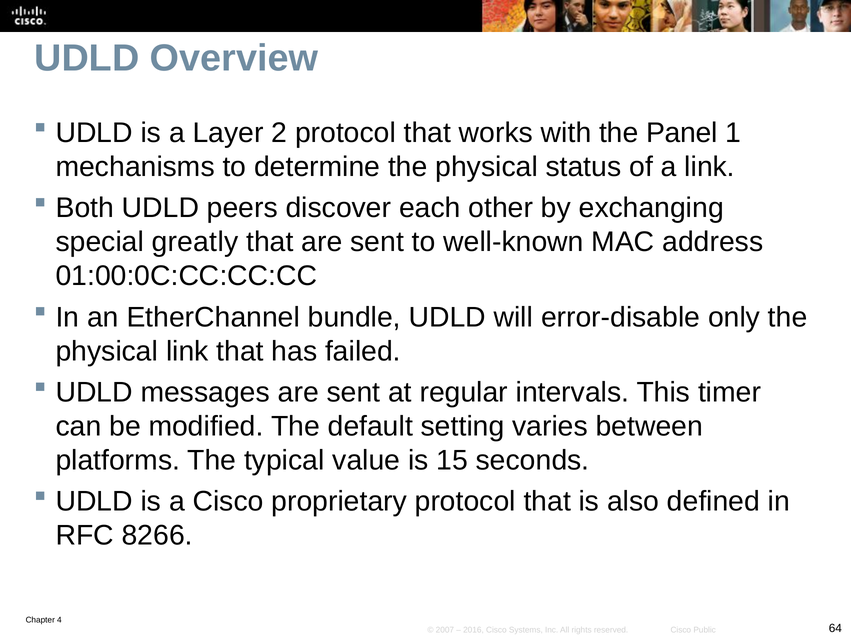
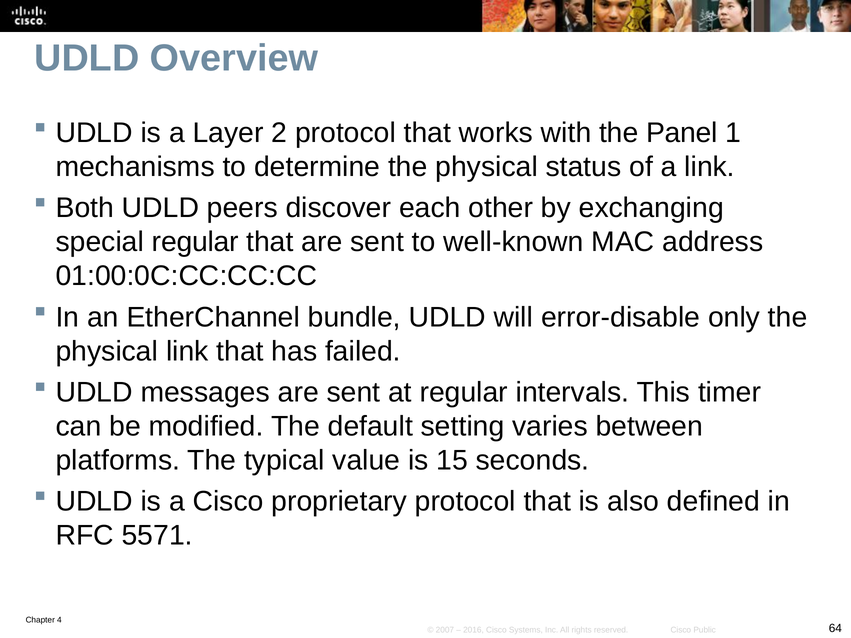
special greatly: greatly -> regular (195, 242)
8266: 8266 -> 5571 (157, 536)
